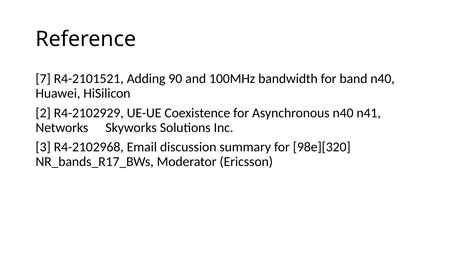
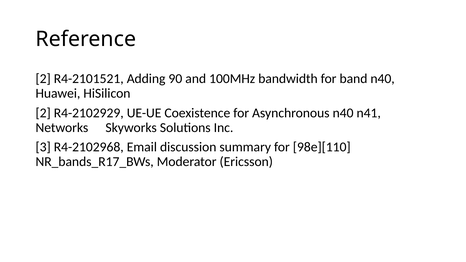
7: 7 -> 2 (43, 79)
98e][320: 98e][320 -> 98e][110 (322, 147)
